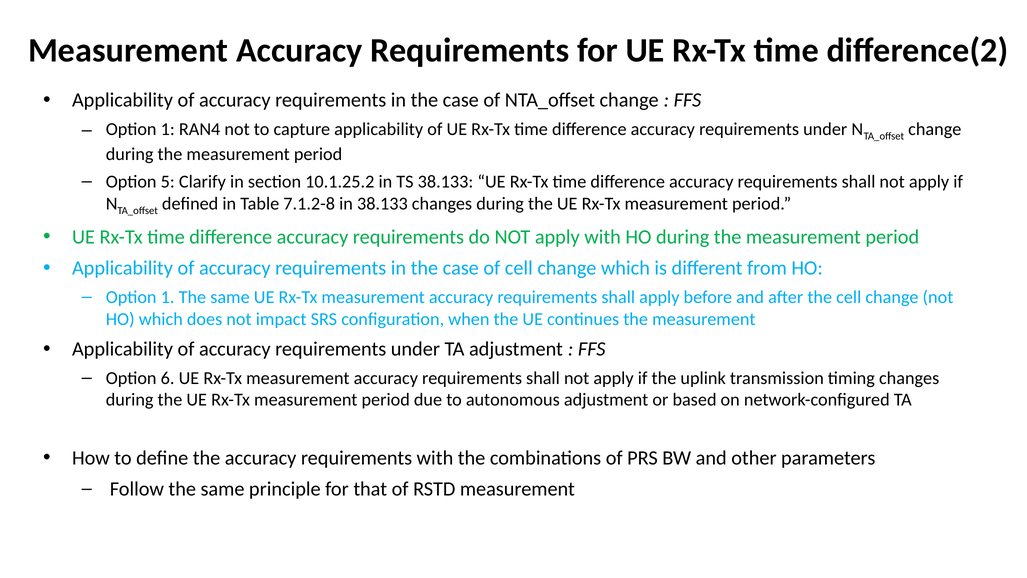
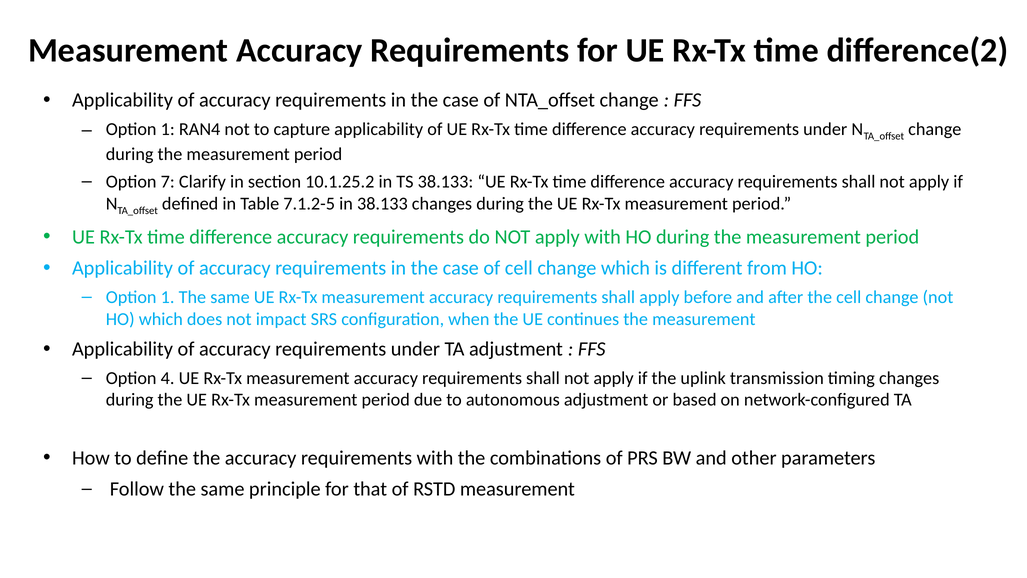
5: 5 -> 7 (168, 182)
7.1.2-8: 7.1.2-8 -> 7.1.2-5 (309, 204)
6: 6 -> 4 (168, 378)
